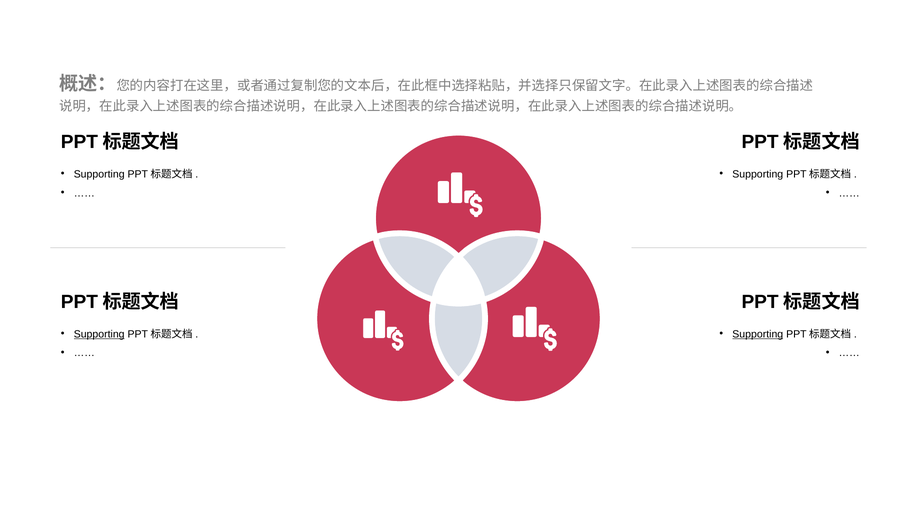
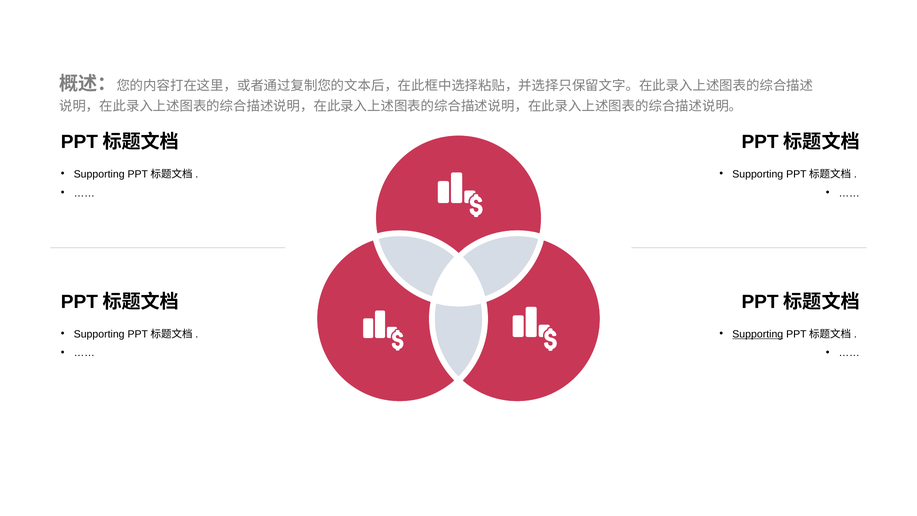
Supporting underline: present -> none (99, 334)
